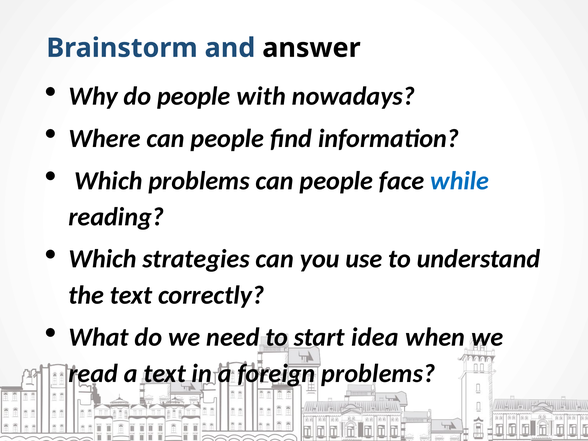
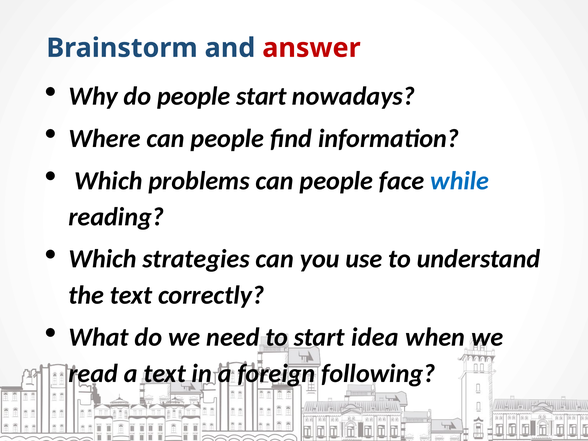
answer colour: black -> red (311, 48)
people with: with -> start (261, 96)
foreign problems: problems -> following (378, 373)
